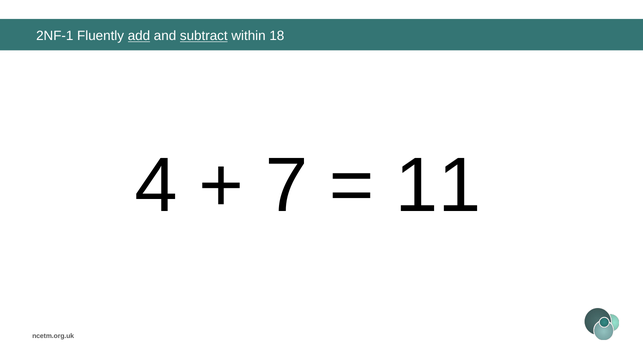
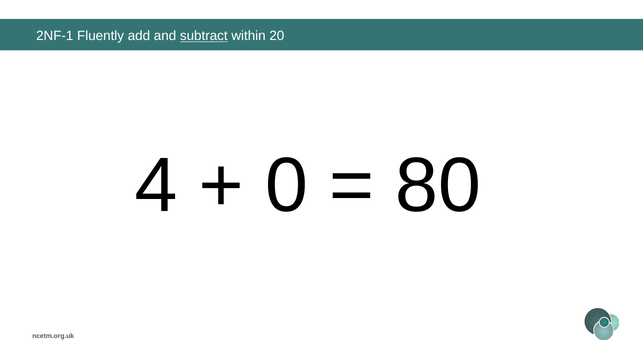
add underline: present -> none (139, 36)
18: 18 -> 20 (277, 36)
7: 7 -> 0 (287, 186)
11: 11 -> 80 (438, 186)
